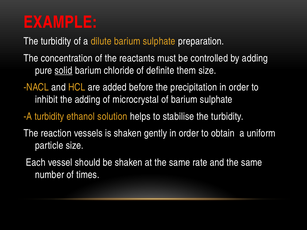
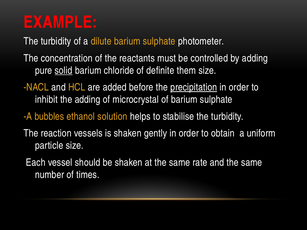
preparation: preparation -> photometer (201, 41)
precipitation underline: none -> present (194, 87)
A turbidity: turbidity -> bubbles (49, 117)
